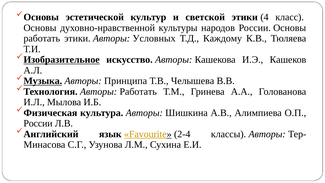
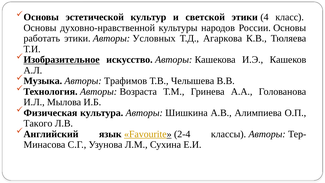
Каждому: Каждому -> Агаркова (223, 38)
Музыка underline: present -> none (43, 81)
Принципа: Принципа -> Трафимов (126, 81)
Авторы Работать: Работать -> Возраста (138, 91)
России: России -> Такого (38, 123)
